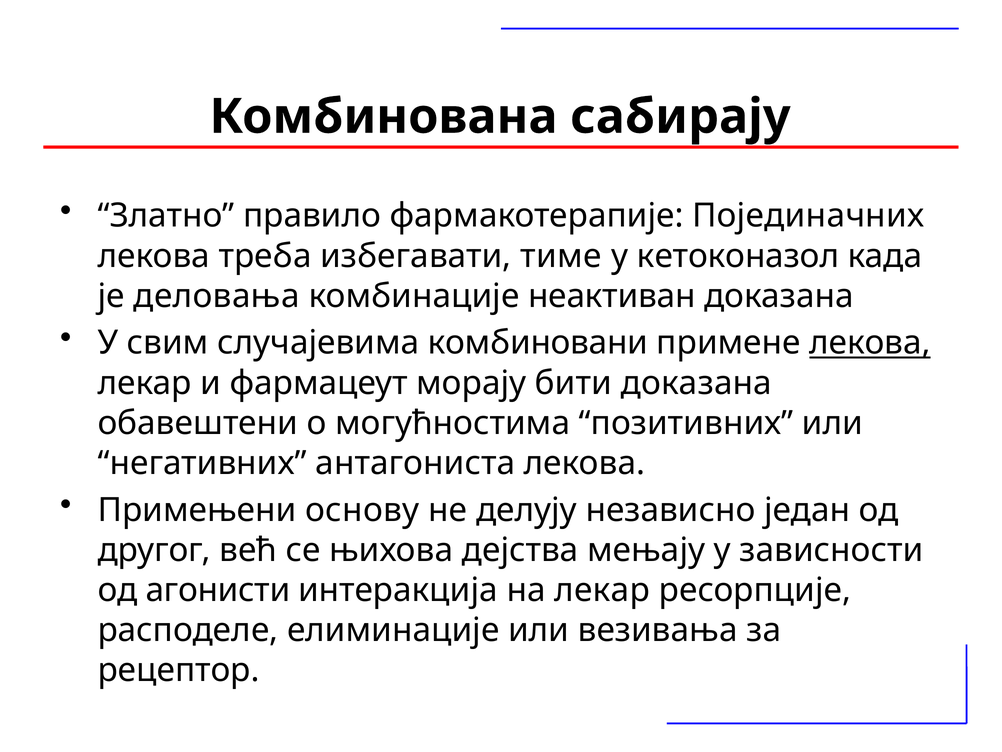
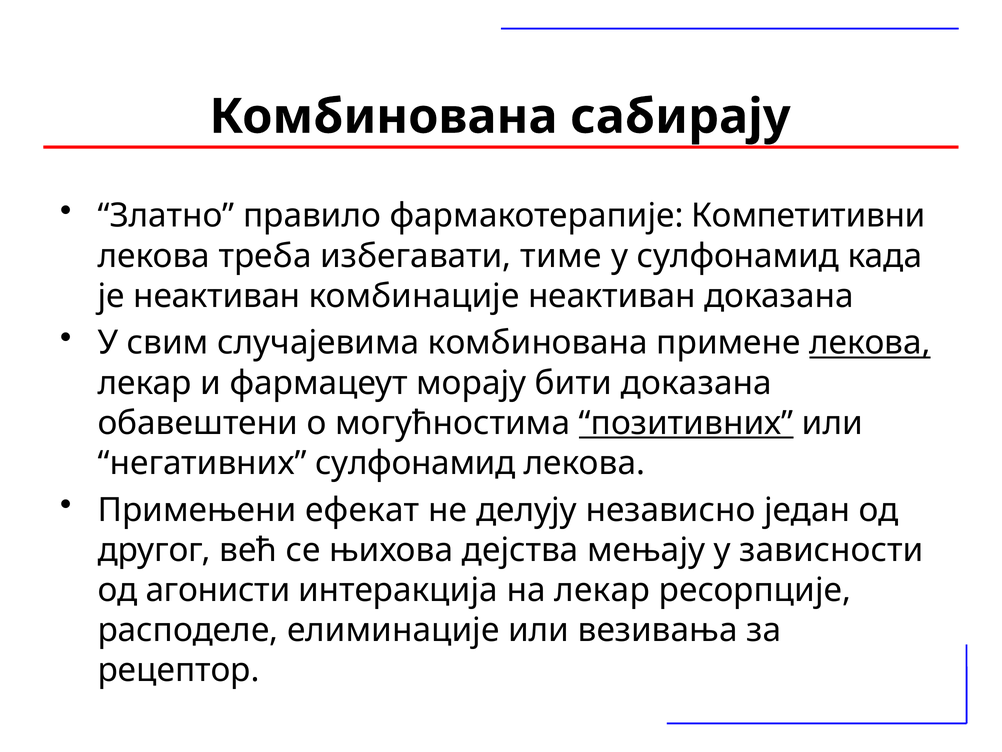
Појединачних: Појединачних -> Компетитивни (808, 216)
у кетоконазол: кетоконазол -> сулфонамид (738, 256)
је деловања: деловања -> неактиван (217, 296)
случајевима комбиновани: комбиновани -> комбинована (538, 343)
позитивних underline: none -> present (686, 423)
негативних антагониста: антагониста -> сулфонамид (415, 463)
основу: основу -> ефекат (362, 510)
